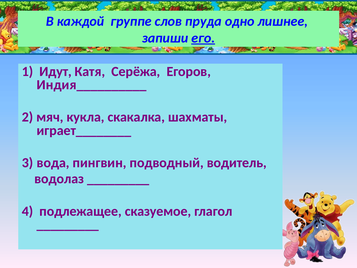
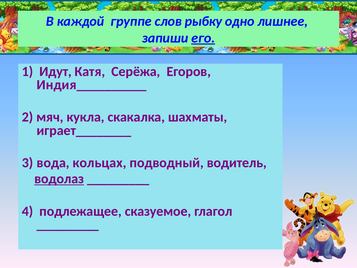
пруда: пруда -> рыбку (203, 21)
пингвин: пингвин -> кольцах (100, 163)
водолаз underline: none -> present (59, 179)
